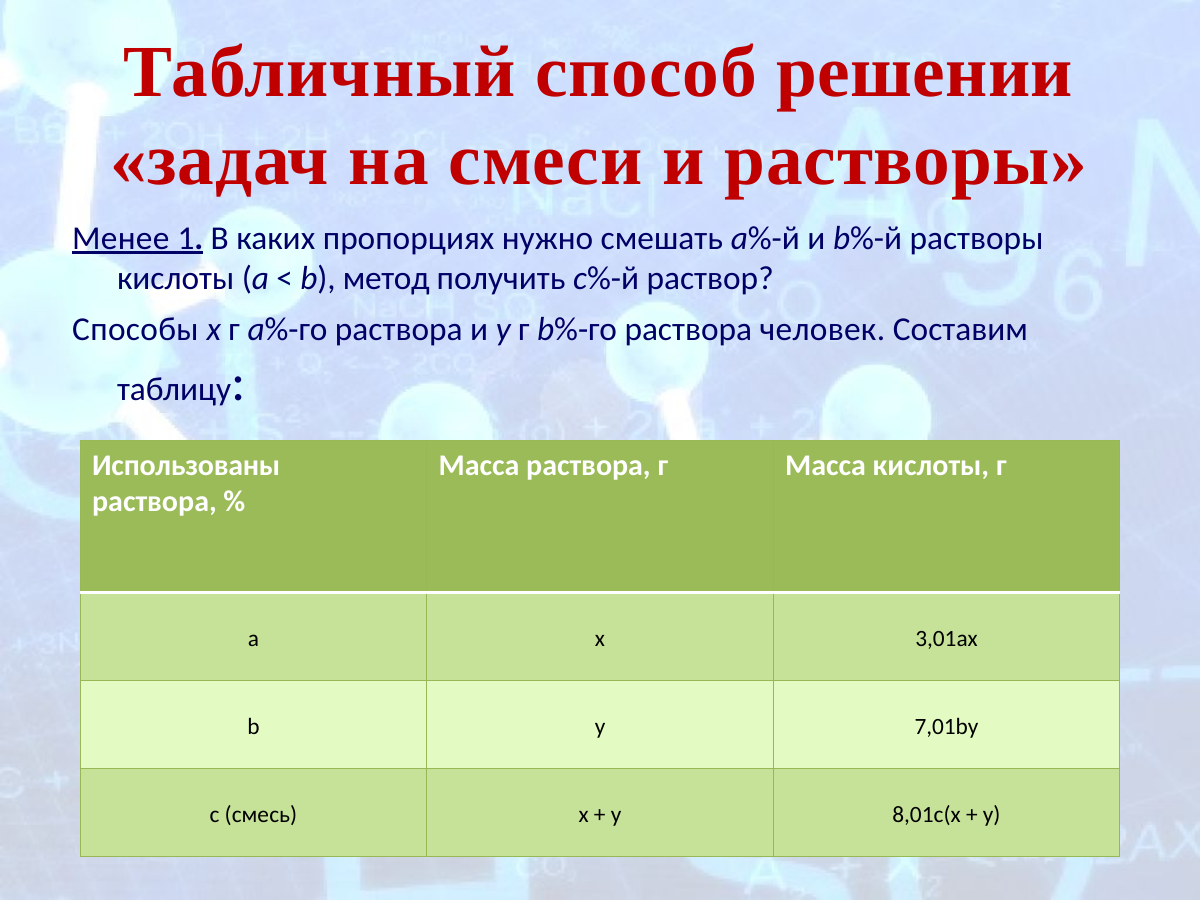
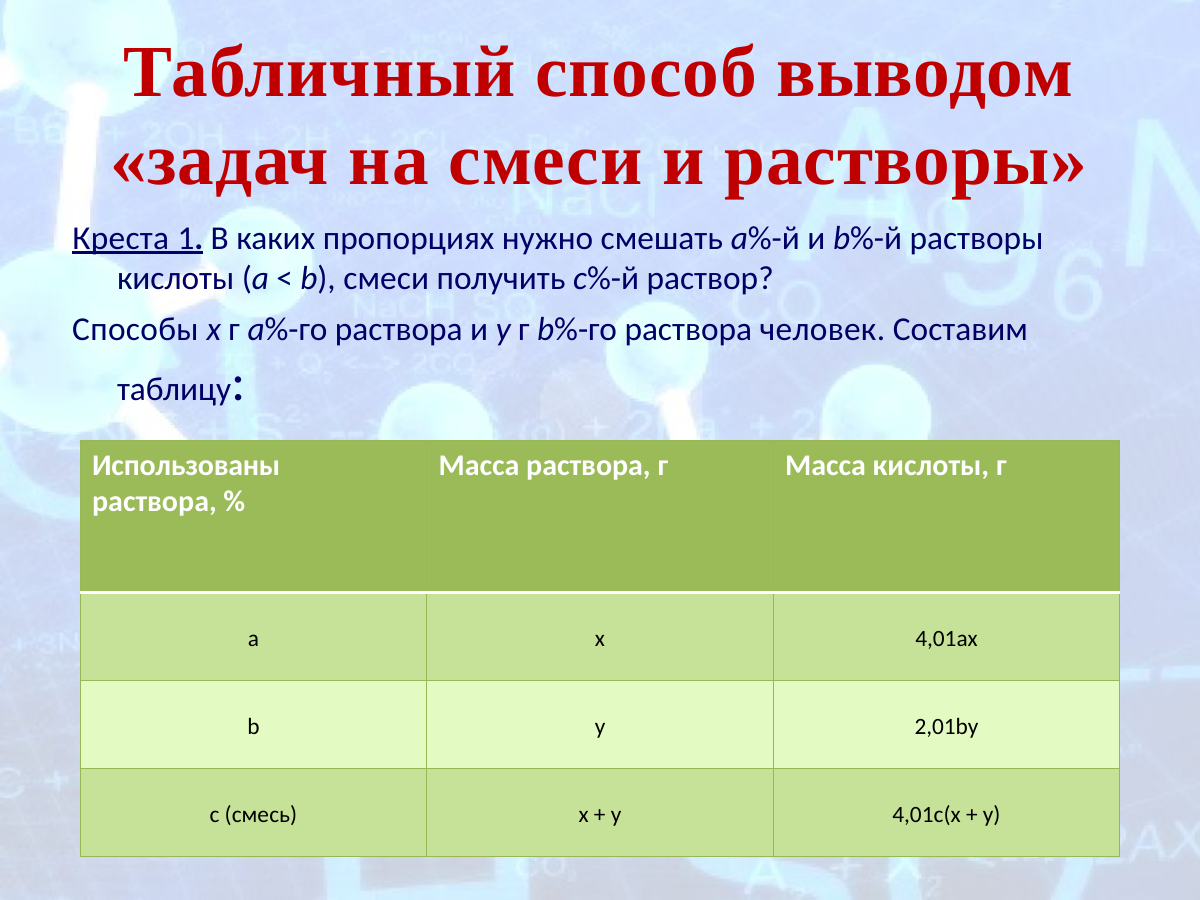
решении: решении -> выводом (925, 72)
Менее: Менее -> Креста (121, 238)
b метод: метод -> смеси (386, 278)
3,01ax: 3,01ax -> 4,01ax (947, 639)
7,01by: 7,01by -> 2,01by (946, 727)
8,01c(x: 8,01c(x -> 4,01c(x (927, 815)
